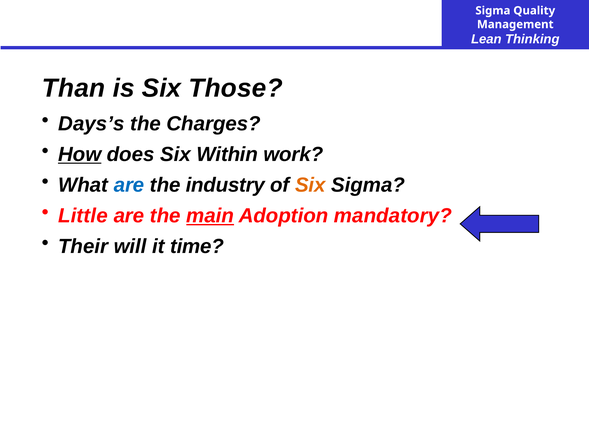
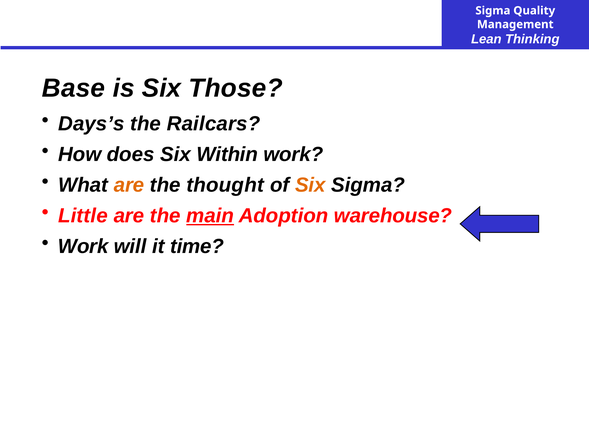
Than: Than -> Base (74, 88)
Charges: Charges -> Railcars (214, 124)
How underline: present -> none (80, 154)
are colour: blue -> orange (129, 185)
industry: industry -> thought (225, 185)
mandatory: mandatory -> warehouse (393, 216)
Their: Their -> Work (83, 246)
